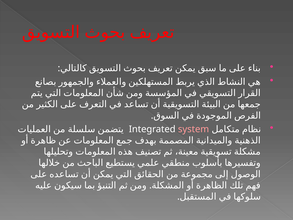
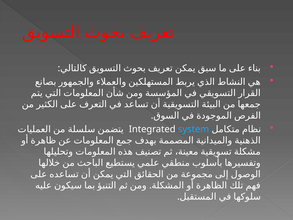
system colour: pink -> light blue (194, 129)
